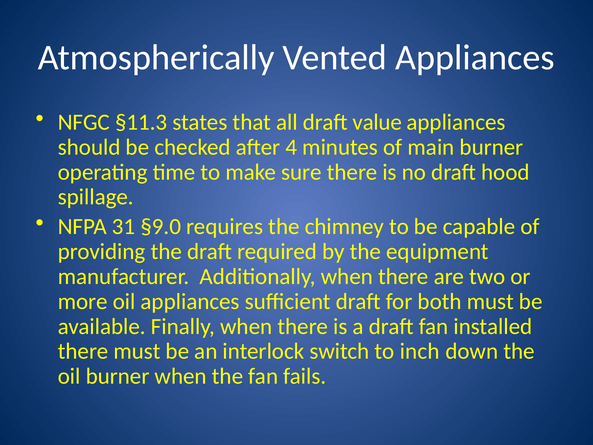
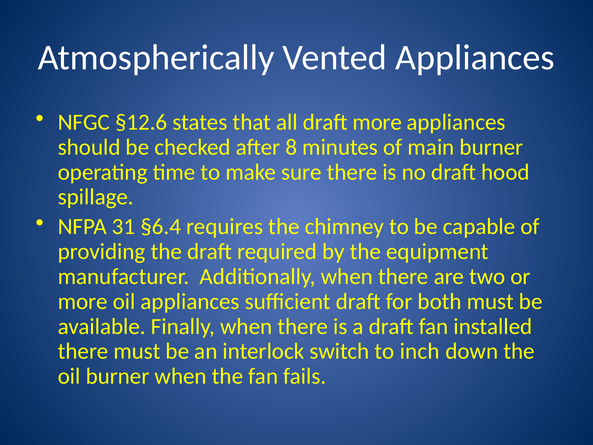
§11.3: §11.3 -> §12.6 (141, 122)
draft value: value -> more (377, 122)
4: 4 -> 8 (291, 147)
§9.0: §9.0 -> §6.4 (161, 227)
